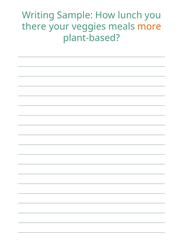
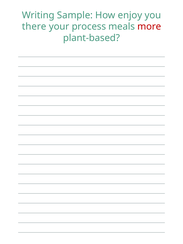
lunch: lunch -> enjoy (130, 15)
veggies: veggies -> process (89, 27)
more colour: orange -> red (149, 27)
